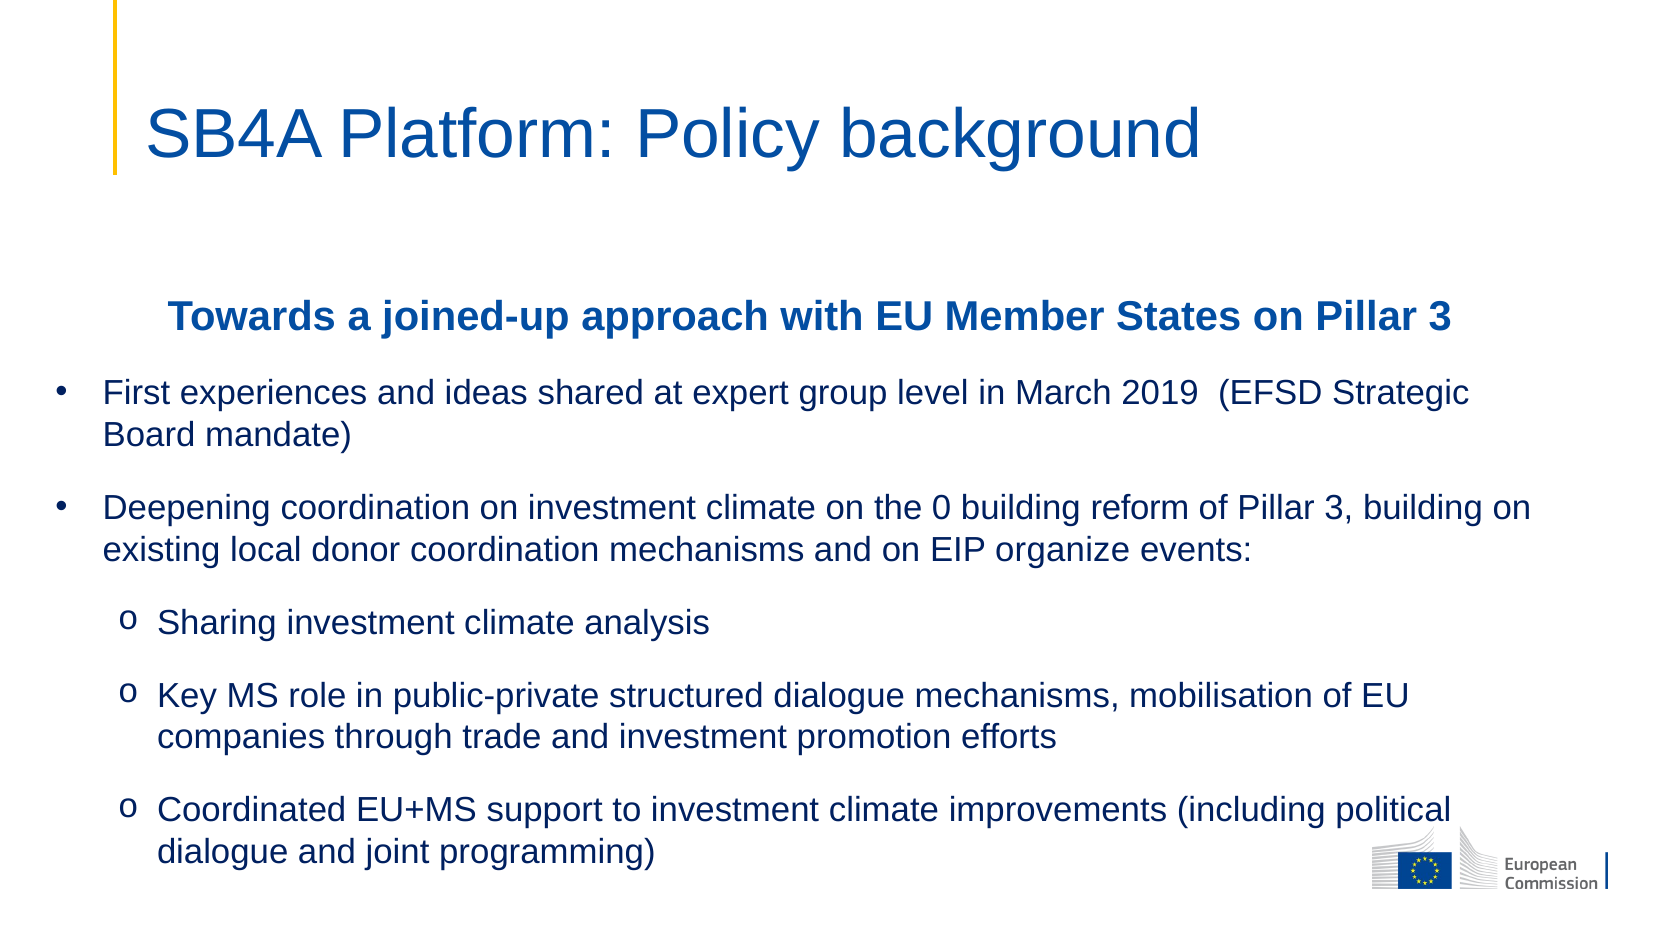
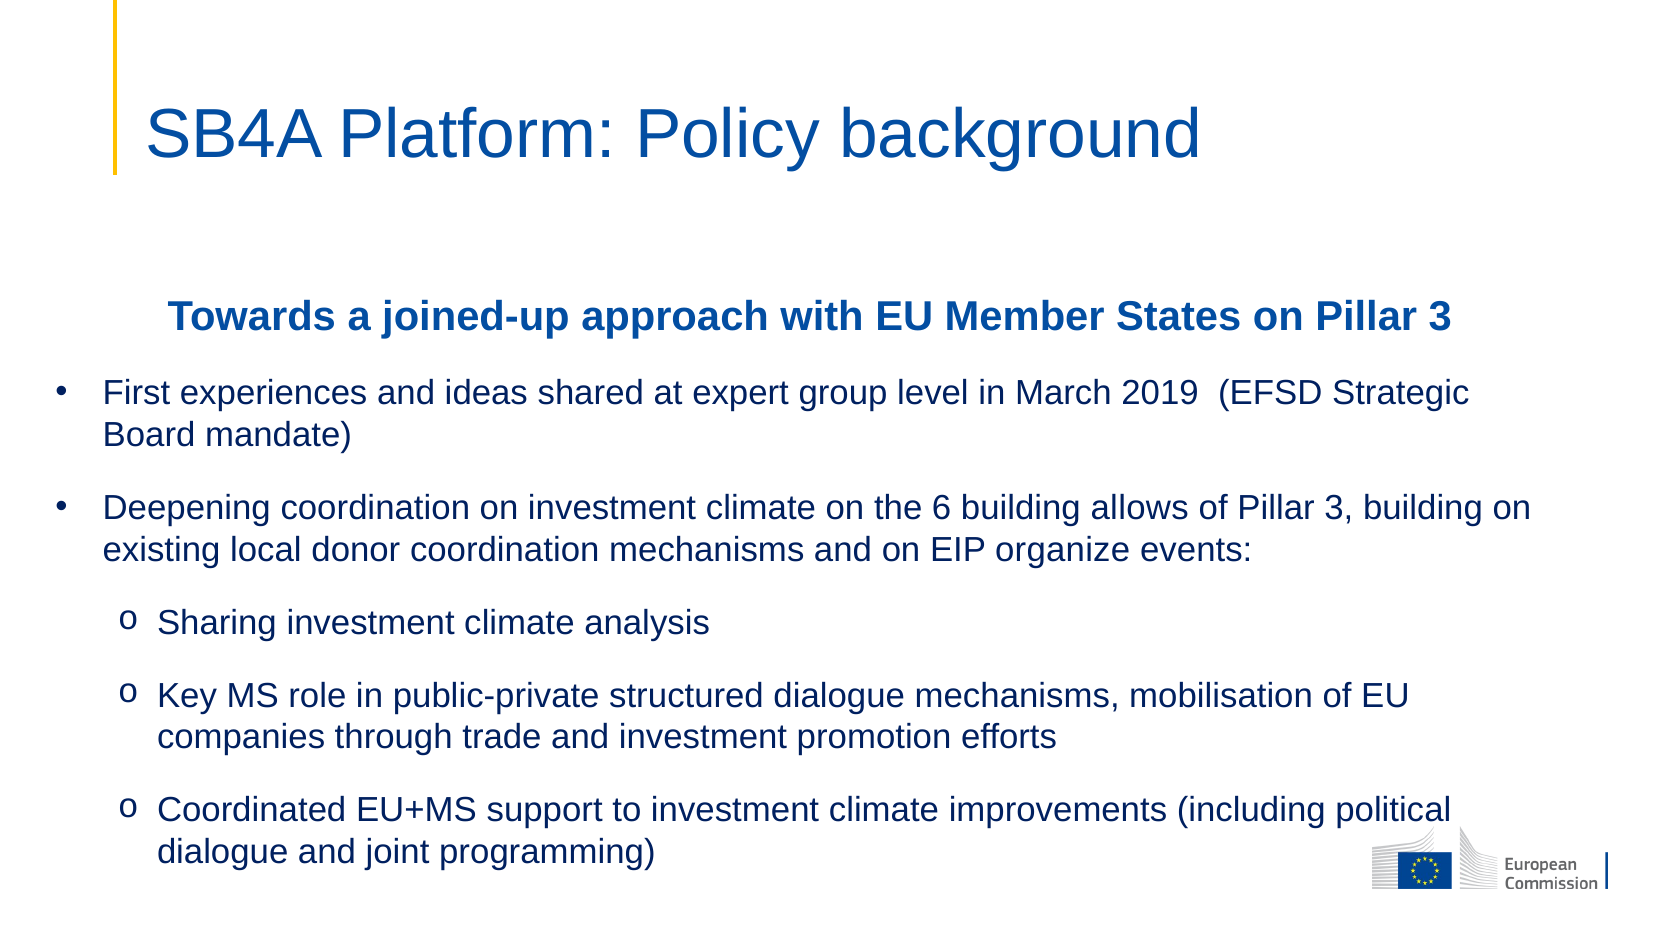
0: 0 -> 6 (942, 508)
reform: reform -> allows (1140, 508)
